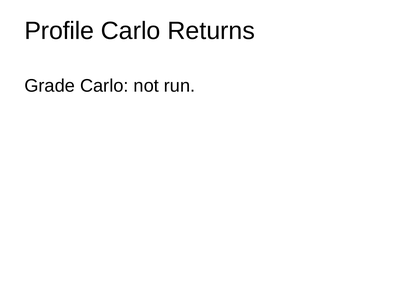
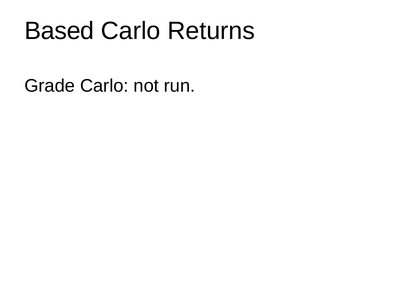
Profile: Profile -> Based (59, 31)
